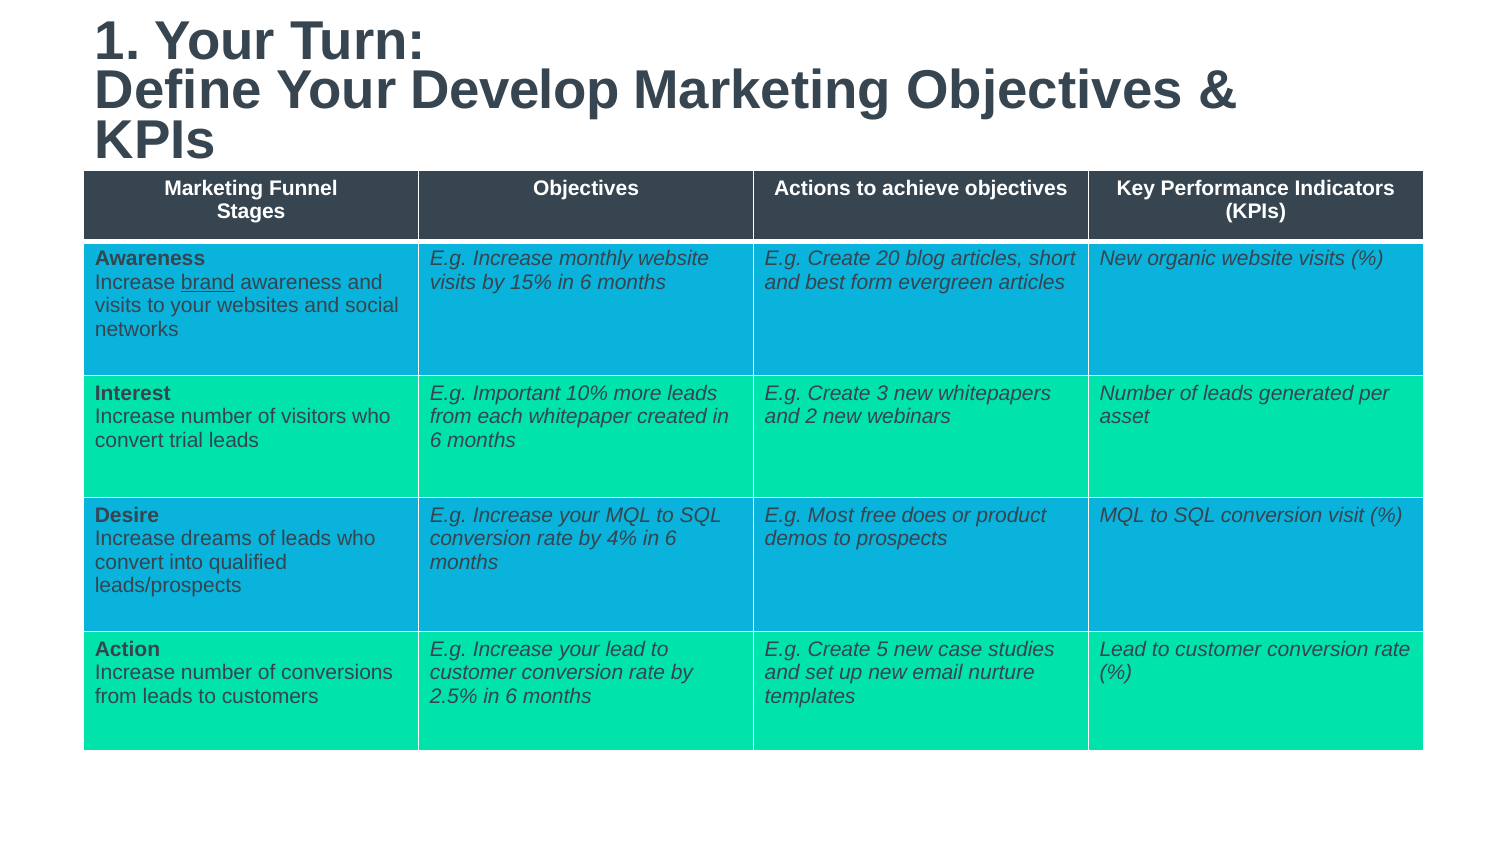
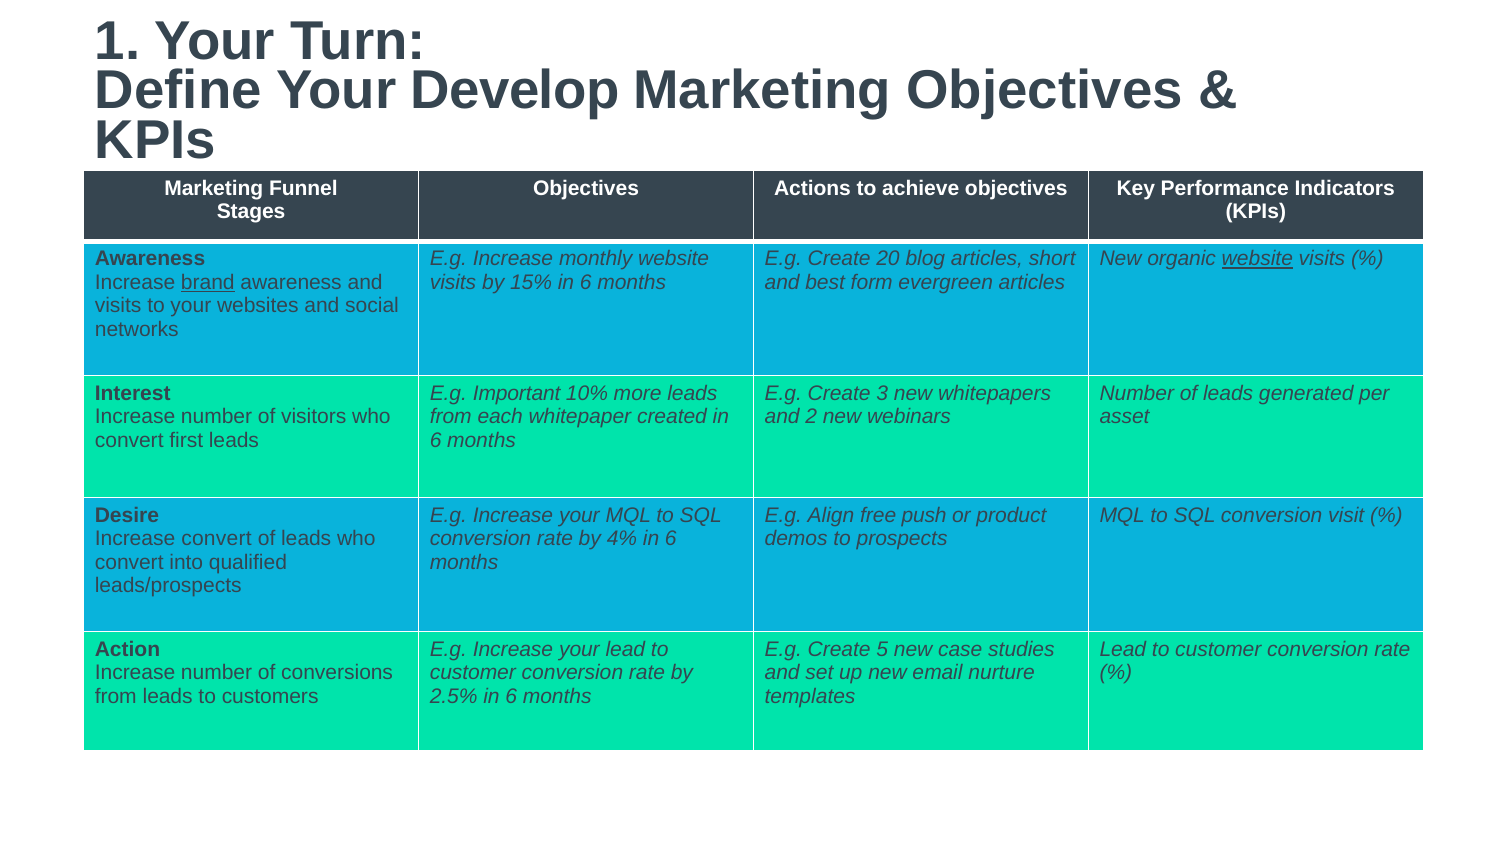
website underline: none -> present (1257, 259)
trial: trial -> first (186, 440)
Most: Most -> Align (831, 515)
does: does -> push (924, 515)
Increase dreams: dreams -> convert (216, 538)
